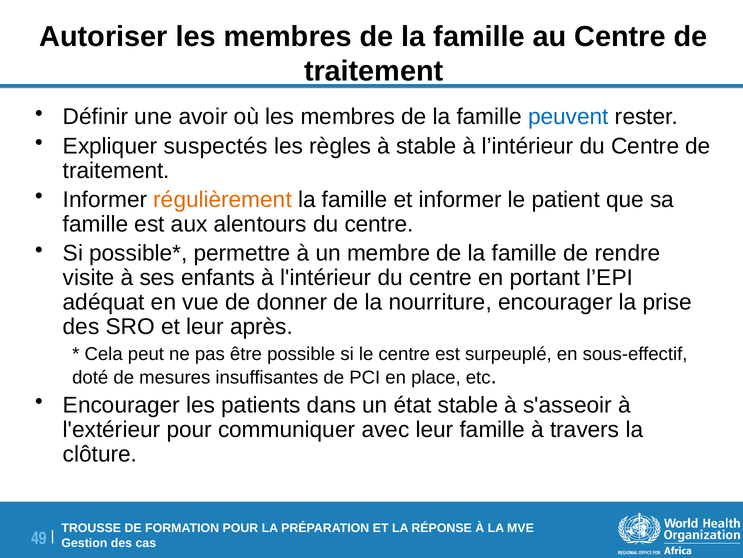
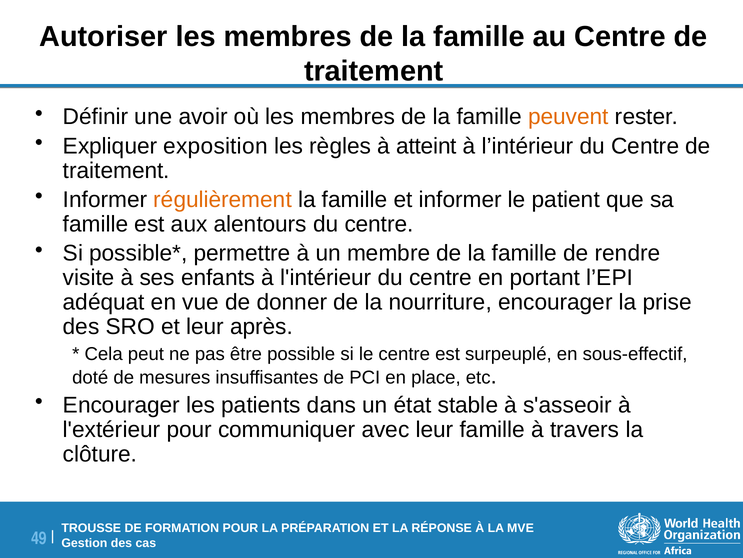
peuvent colour: blue -> orange (568, 117)
suspectés: suspectés -> exposition (216, 146)
à stable: stable -> atteint (426, 146)
